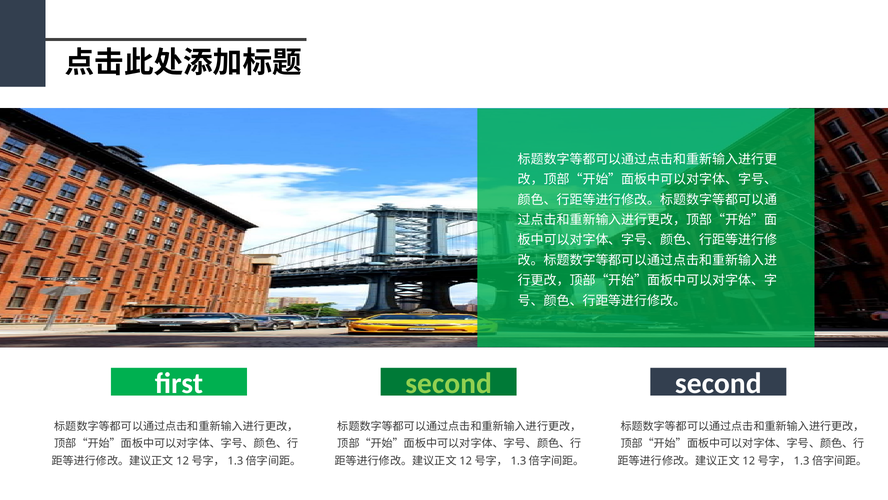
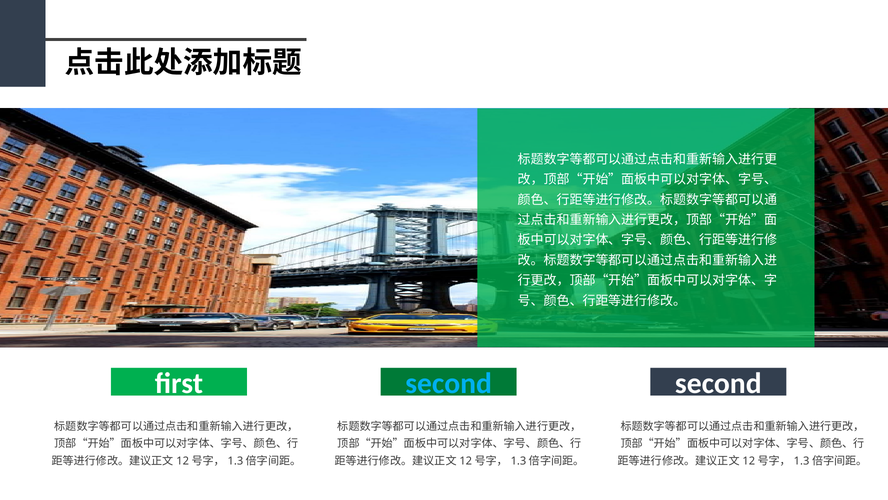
second colour: light green -> light blue (449, 383)
